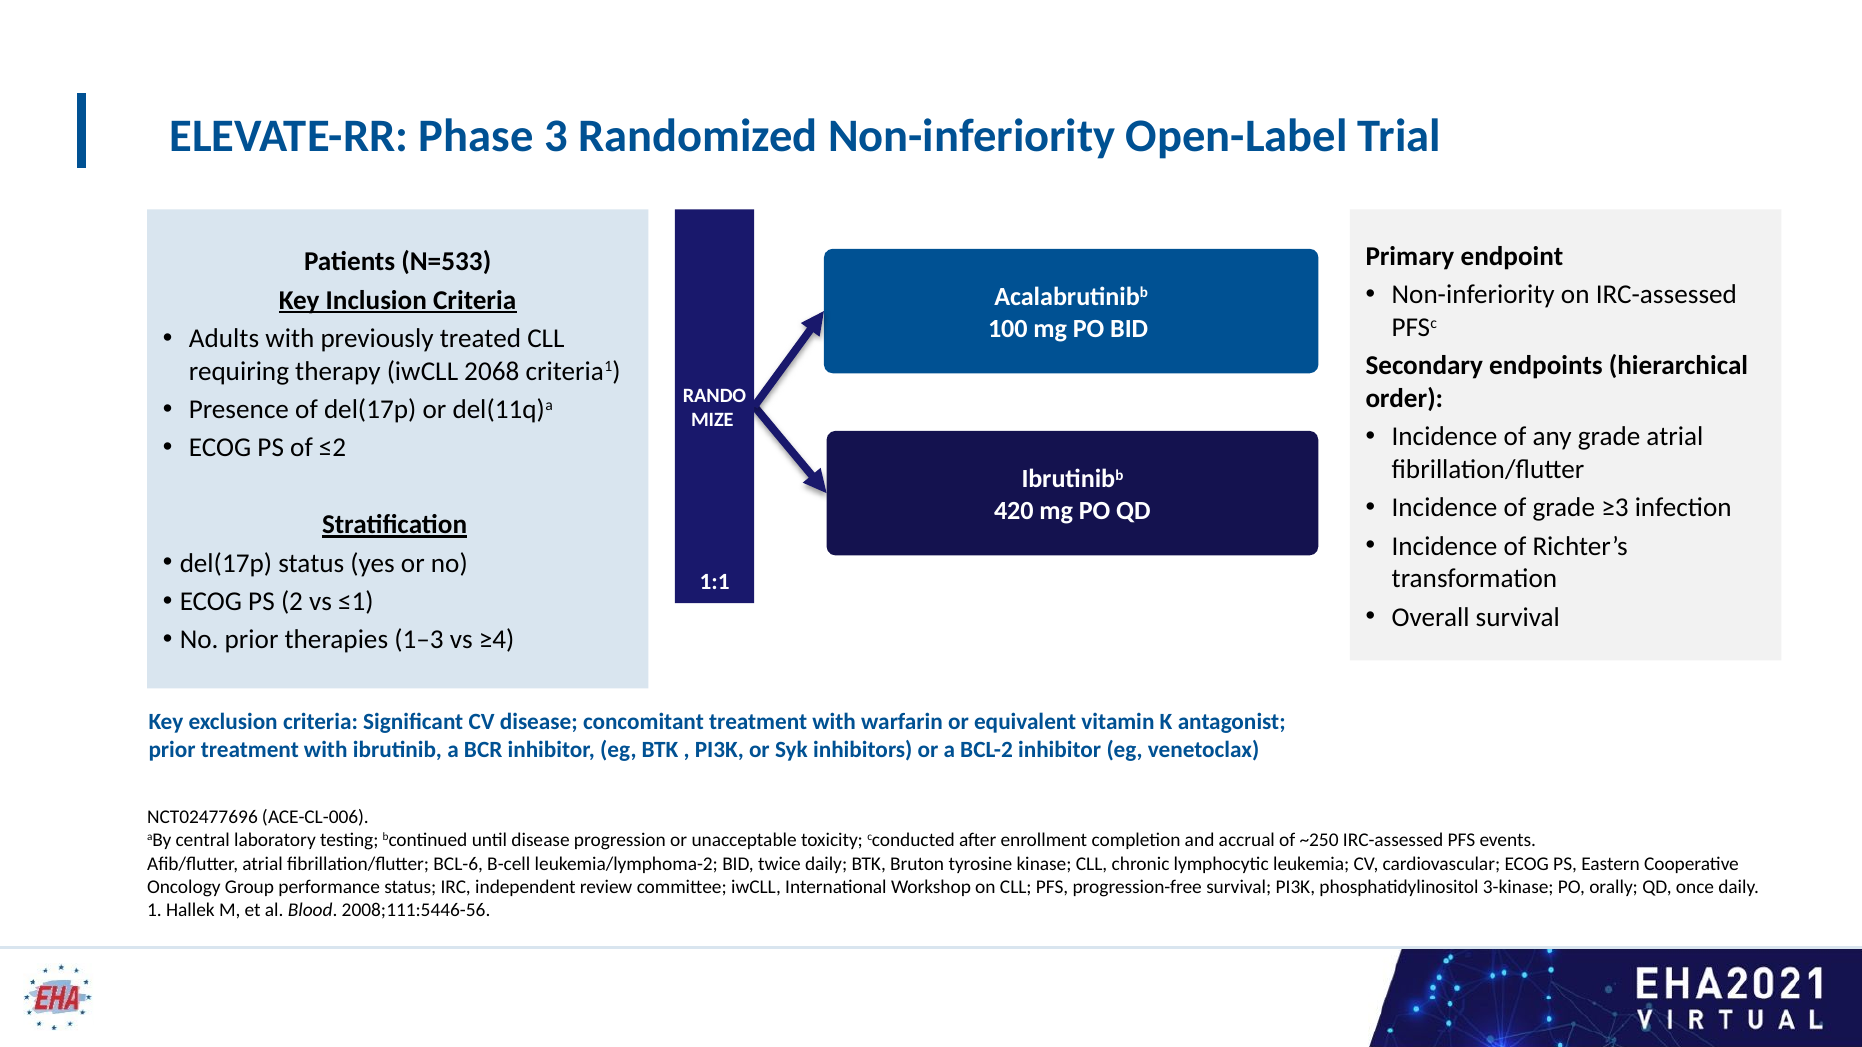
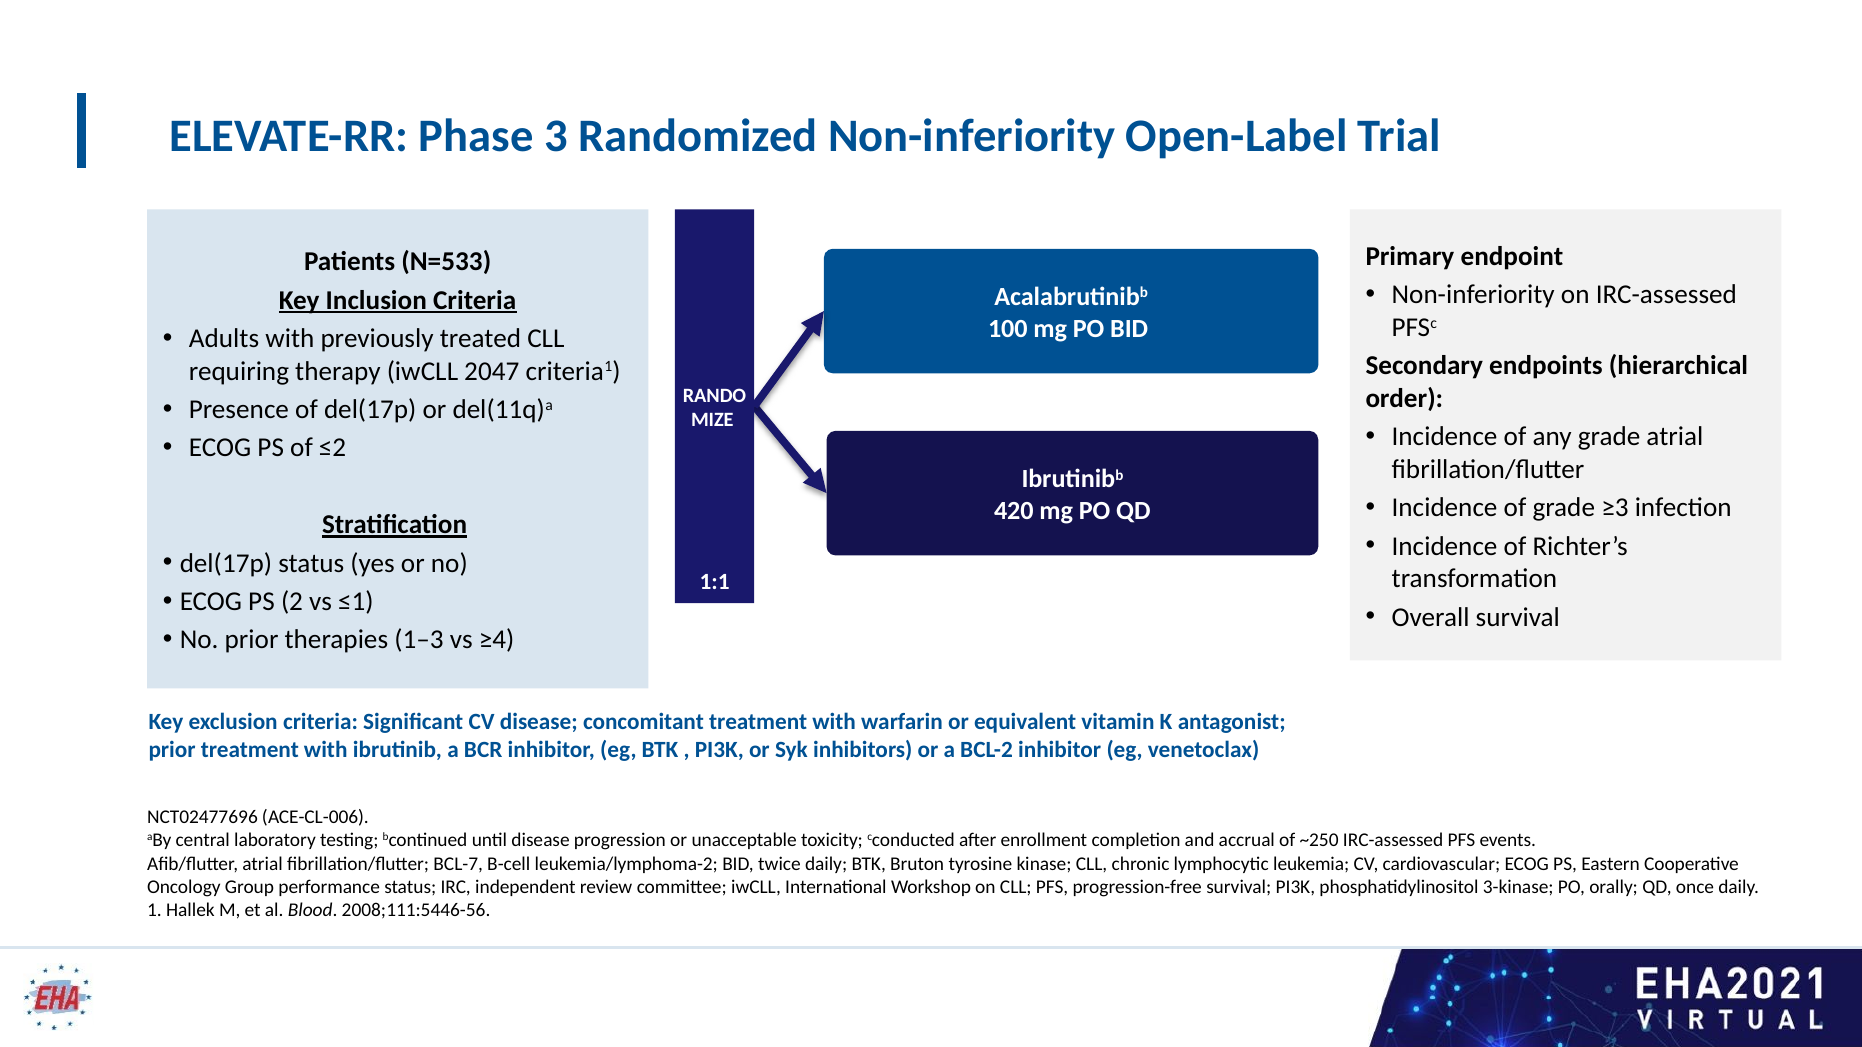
2068: 2068 -> 2047 (492, 371)
BCL-6: BCL-6 -> BCL-7 (458, 864)
